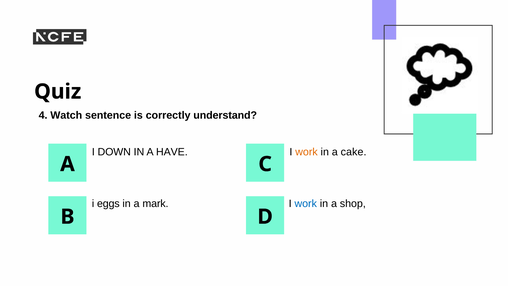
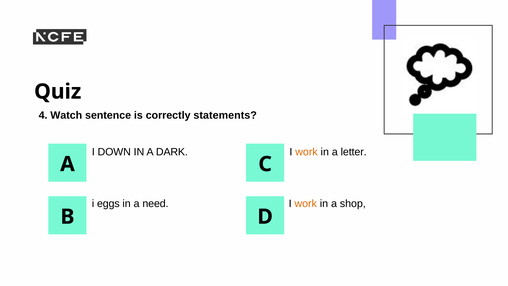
understand: understand -> statements (225, 115)
HAVE: HAVE -> DARK (172, 152)
cake: cake -> letter (354, 152)
mark: mark -> need (155, 204)
work colour: blue -> orange (306, 204)
